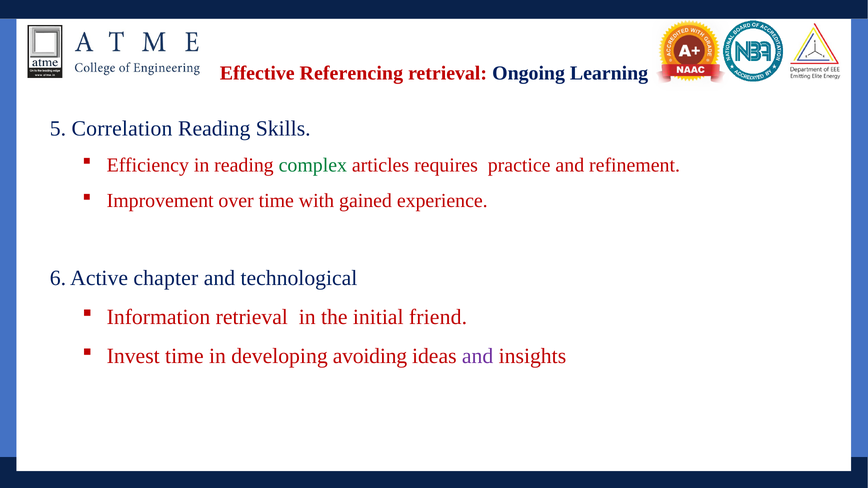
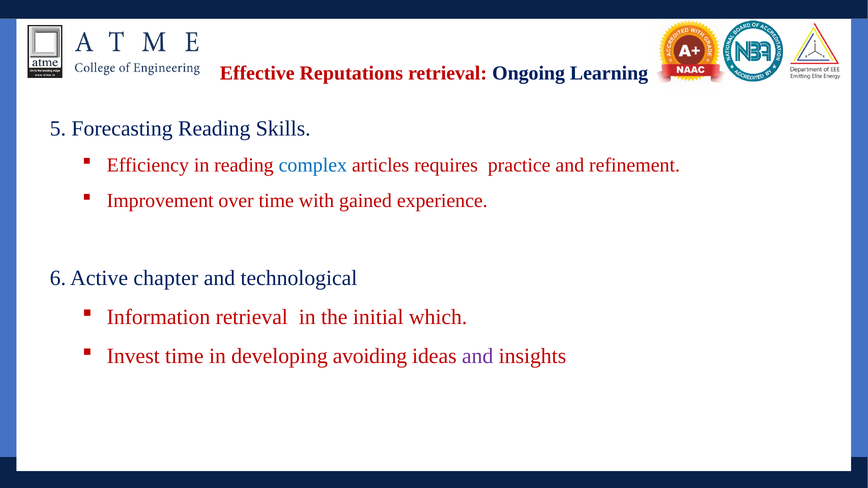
Referencing: Referencing -> Reputations (351, 73)
Correlation: Correlation -> Forecasting (122, 128)
complex colour: green -> blue (313, 165)
friend: friend -> which (438, 317)
